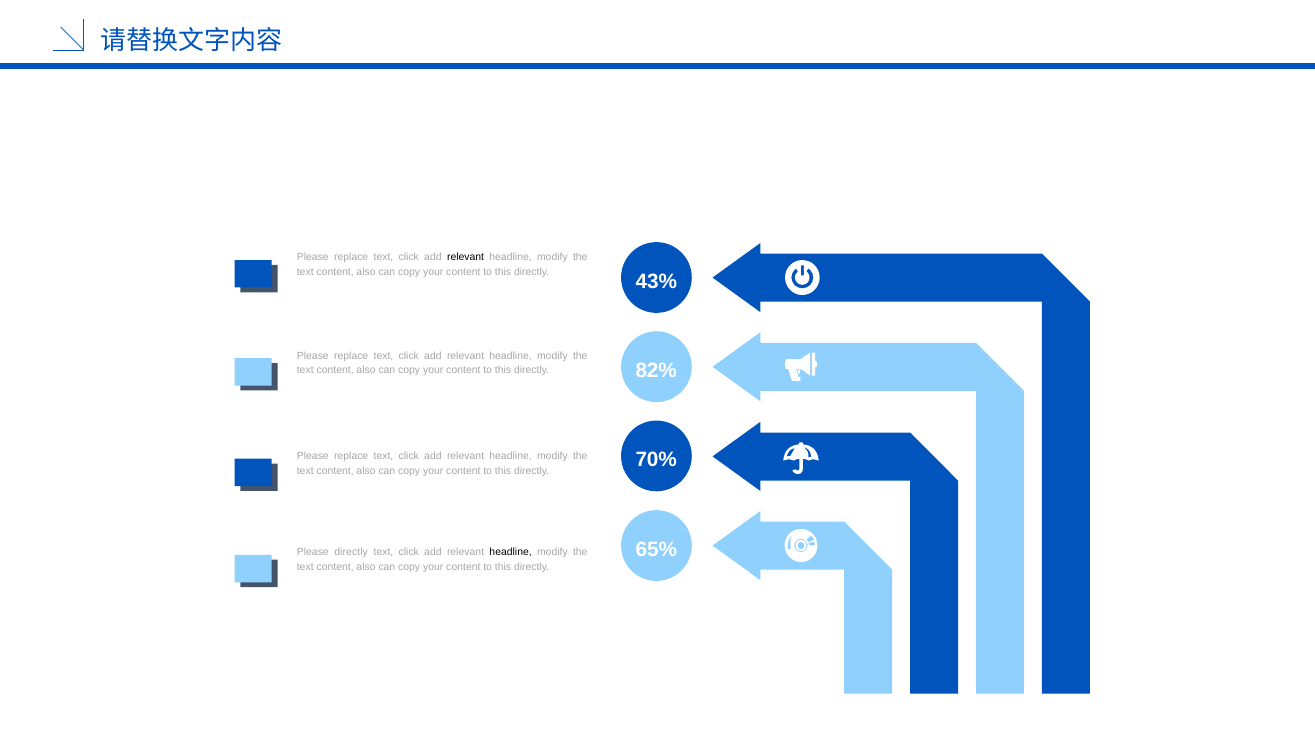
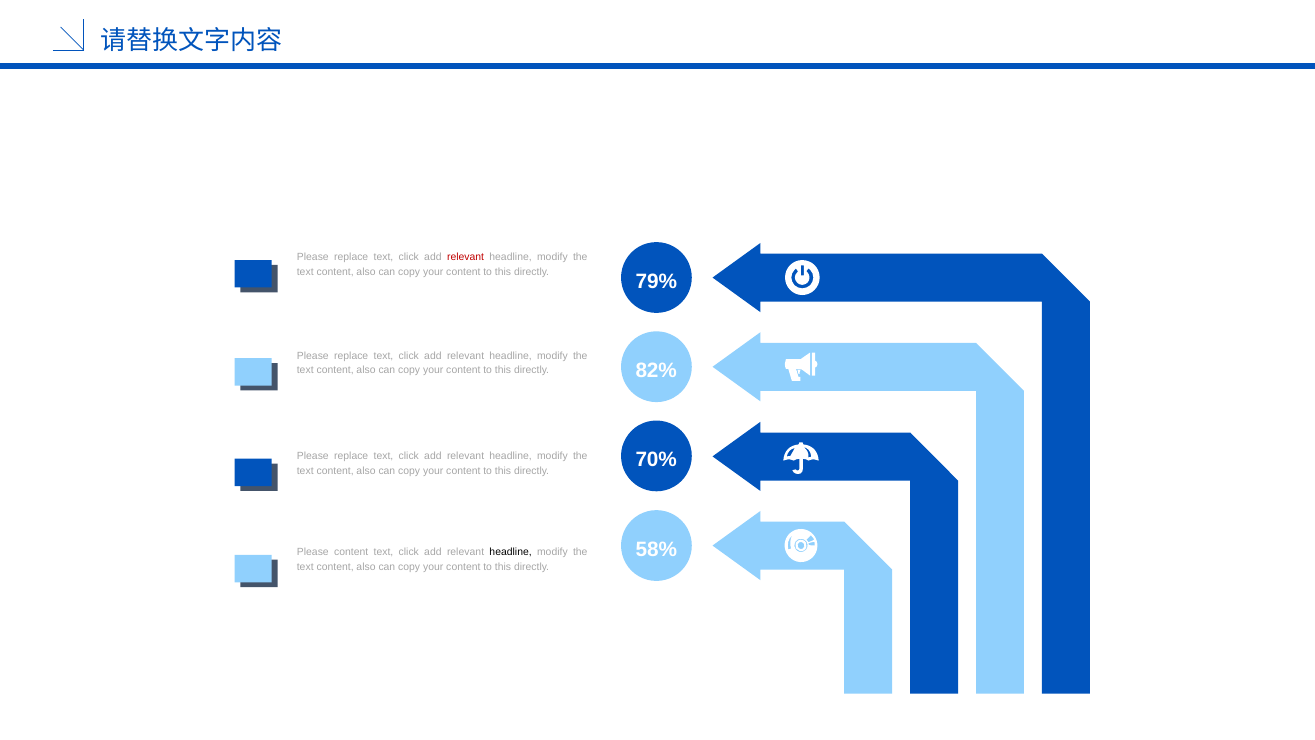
relevant colour: black -> red (466, 257)
43%: 43% -> 79% (656, 281)
65%: 65% -> 58% (656, 549)
Please directly: directly -> content (351, 552)
